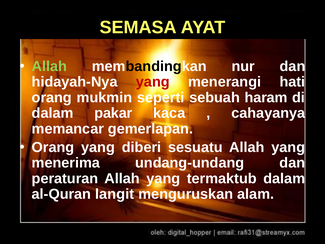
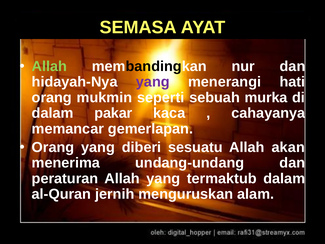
yang colour: red -> purple (153, 82)
haram: haram -> murka (266, 97)
yang: yang -> akan (288, 147)
langit: langit -> jernih (115, 194)
